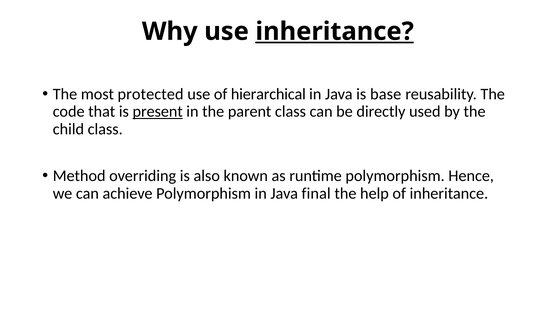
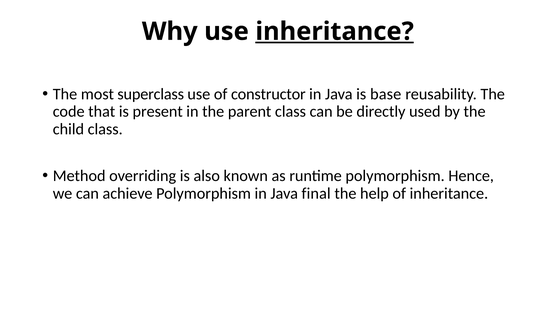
protected: protected -> superclass (151, 94)
hierarchical: hierarchical -> constructor (268, 94)
present underline: present -> none (158, 112)
